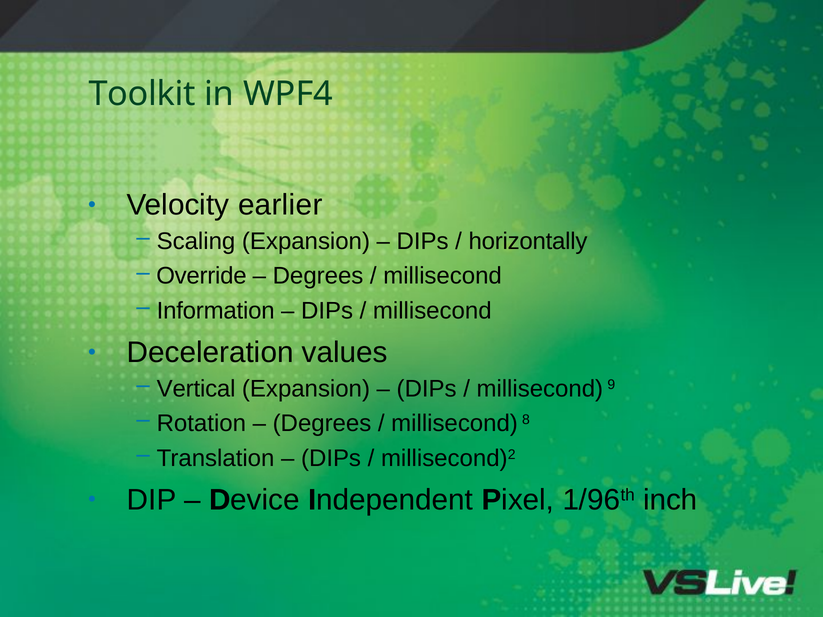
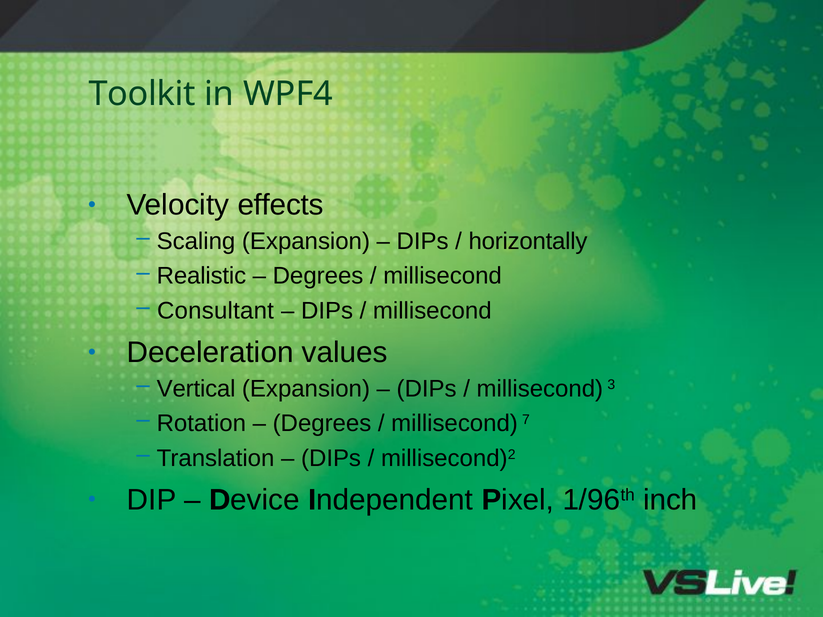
earlier: earlier -> effects (281, 205)
Override: Override -> Realistic (201, 276)
Information: Information -> Consultant (215, 311)
9: 9 -> 3 (611, 385)
8: 8 -> 7 (526, 420)
